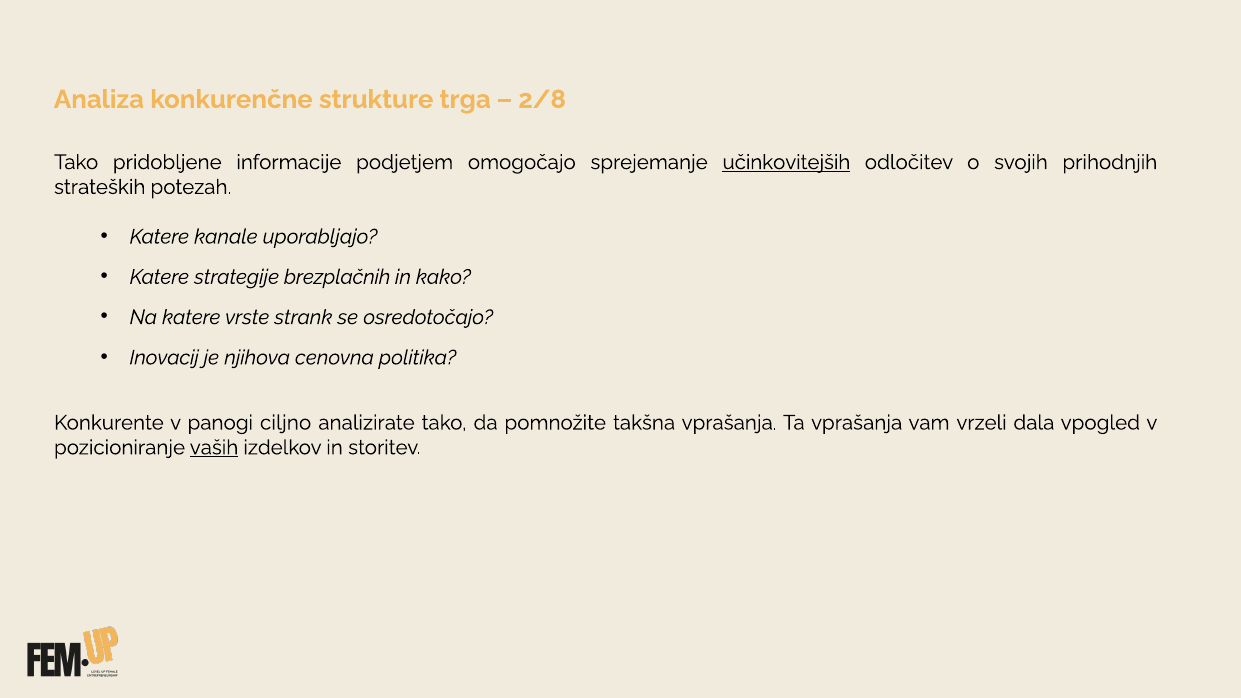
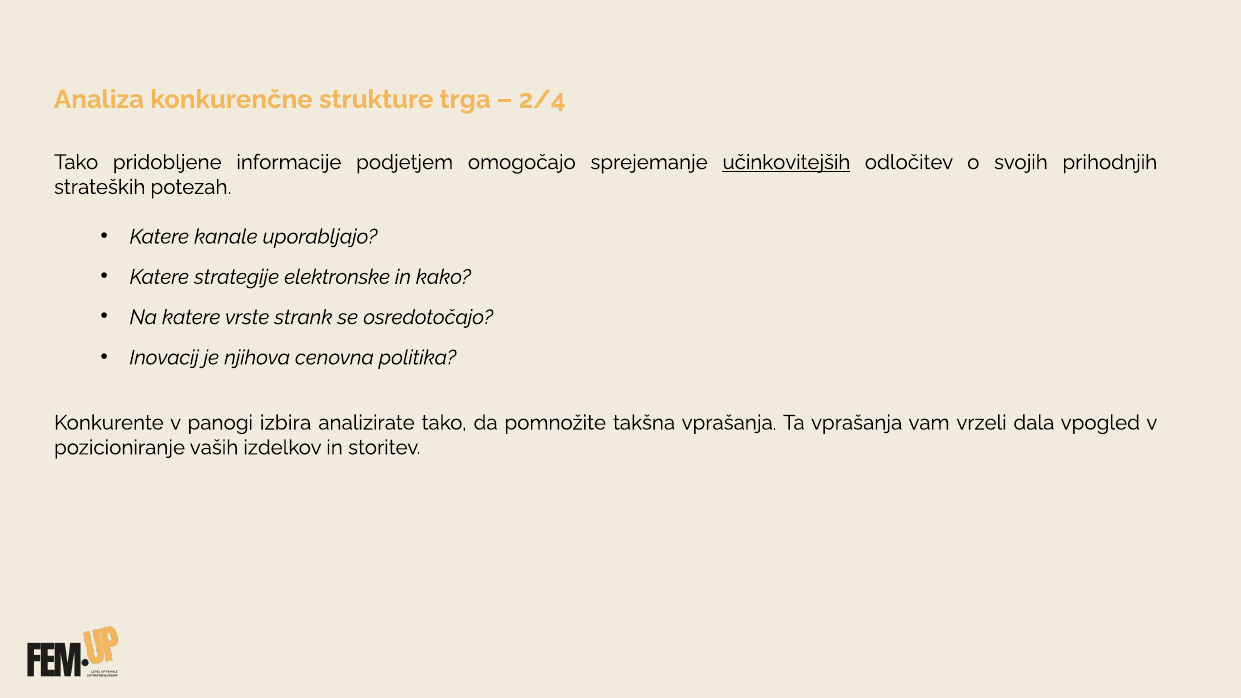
2/8: 2/8 -> 2/4 (542, 99)
brezplačnih: brezplačnih -> elektronske (337, 277)
ciljno: ciljno -> izbira (286, 423)
vaših underline: present -> none (214, 448)
